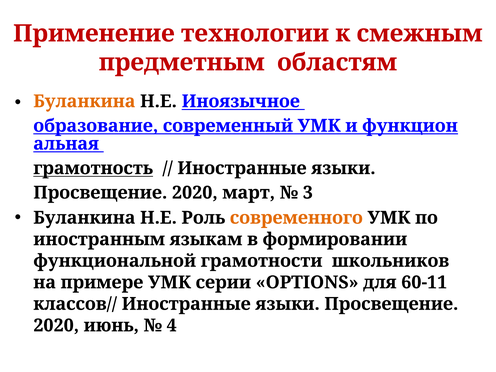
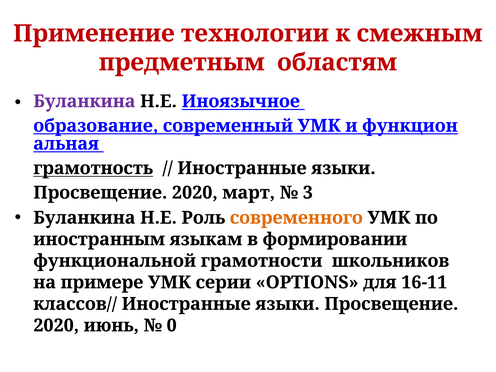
Буланкина colour: orange -> purple (84, 101)
60-11: 60-11 -> 16-11 (424, 282)
4: 4 -> 0 (172, 325)
